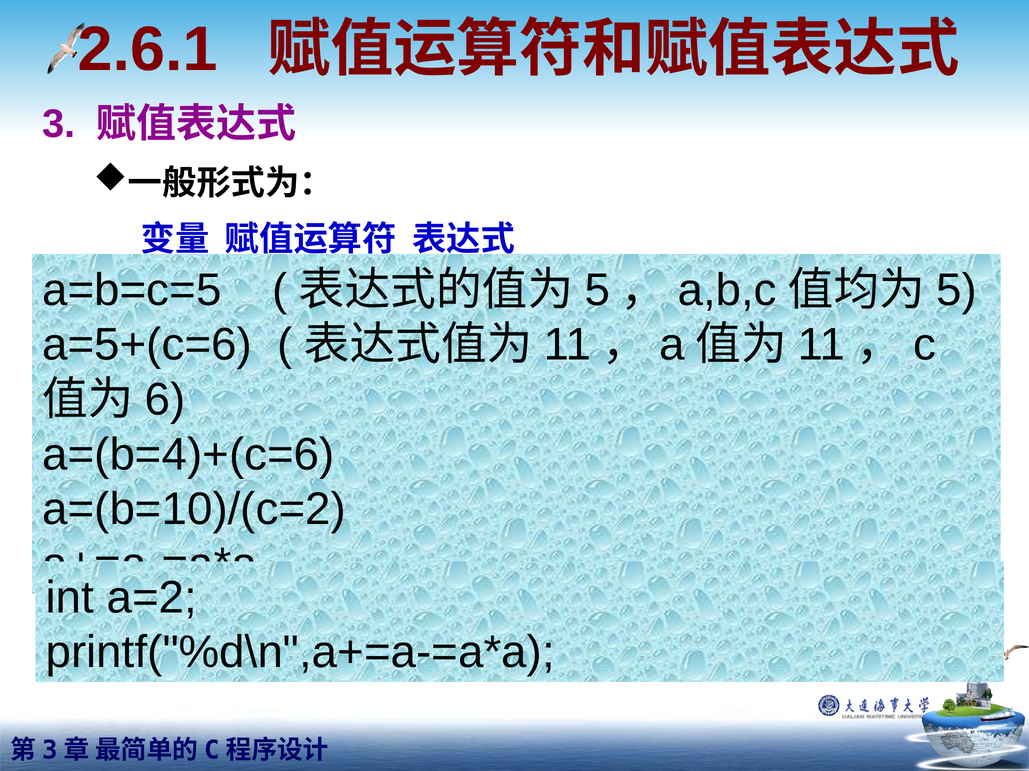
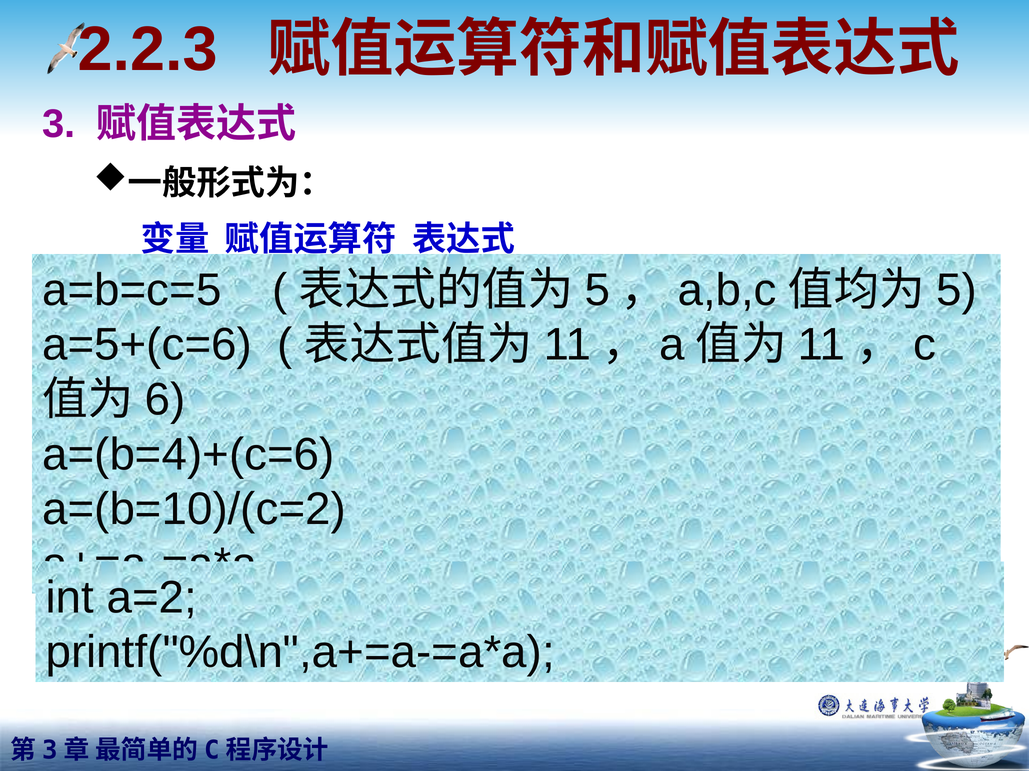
2.6.1: 2.6.1 -> 2.2.3 (148, 50)
